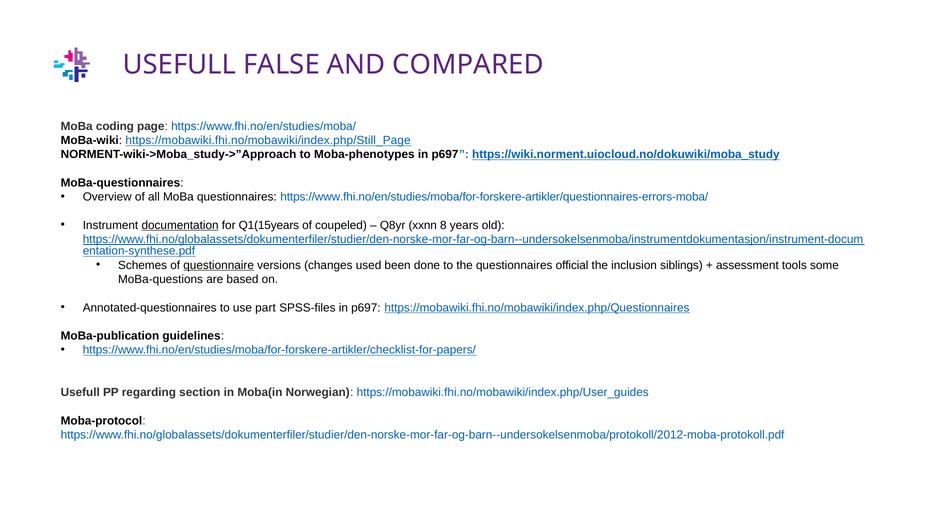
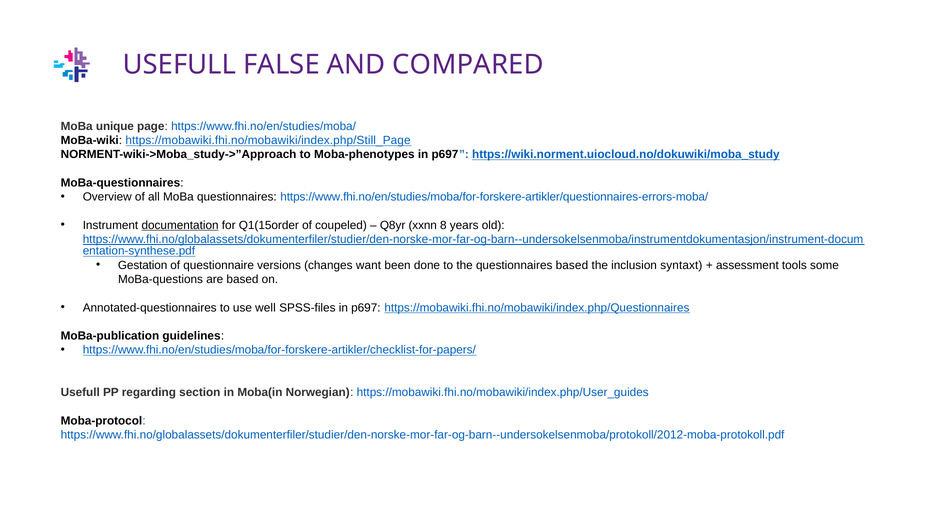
coding: coding -> unique (115, 126)
Q1(15years: Q1(15years -> Q1(15order (269, 225)
Schemes: Schemes -> Gestation (143, 265)
questionnaire underline: present -> none (219, 265)
used: used -> want (368, 265)
questionnaires official: official -> based (572, 265)
siblings: siblings -> syntaxt (681, 265)
part: part -> well (266, 308)
